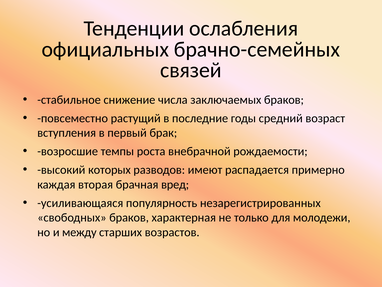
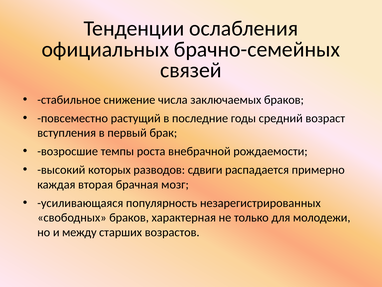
имеют: имеют -> сдвиги (205, 170)
вред: вред -> мозг (175, 184)
